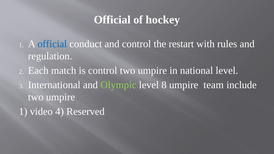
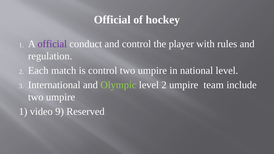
official colour: blue -> purple (52, 44)
restart: restart -> player (181, 44)
level 8: 8 -> 2 (164, 85)
4: 4 -> 9 (60, 112)
